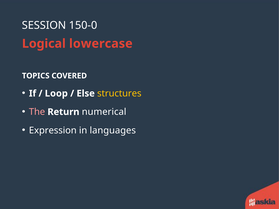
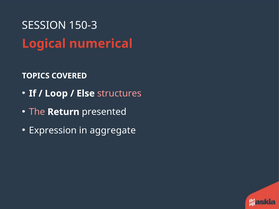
150-0: 150-0 -> 150-3 (83, 25)
lowercase: lowercase -> numerical (101, 44)
structures colour: yellow -> pink (119, 94)
numerical: numerical -> presented (104, 112)
languages: languages -> aggregate (113, 130)
